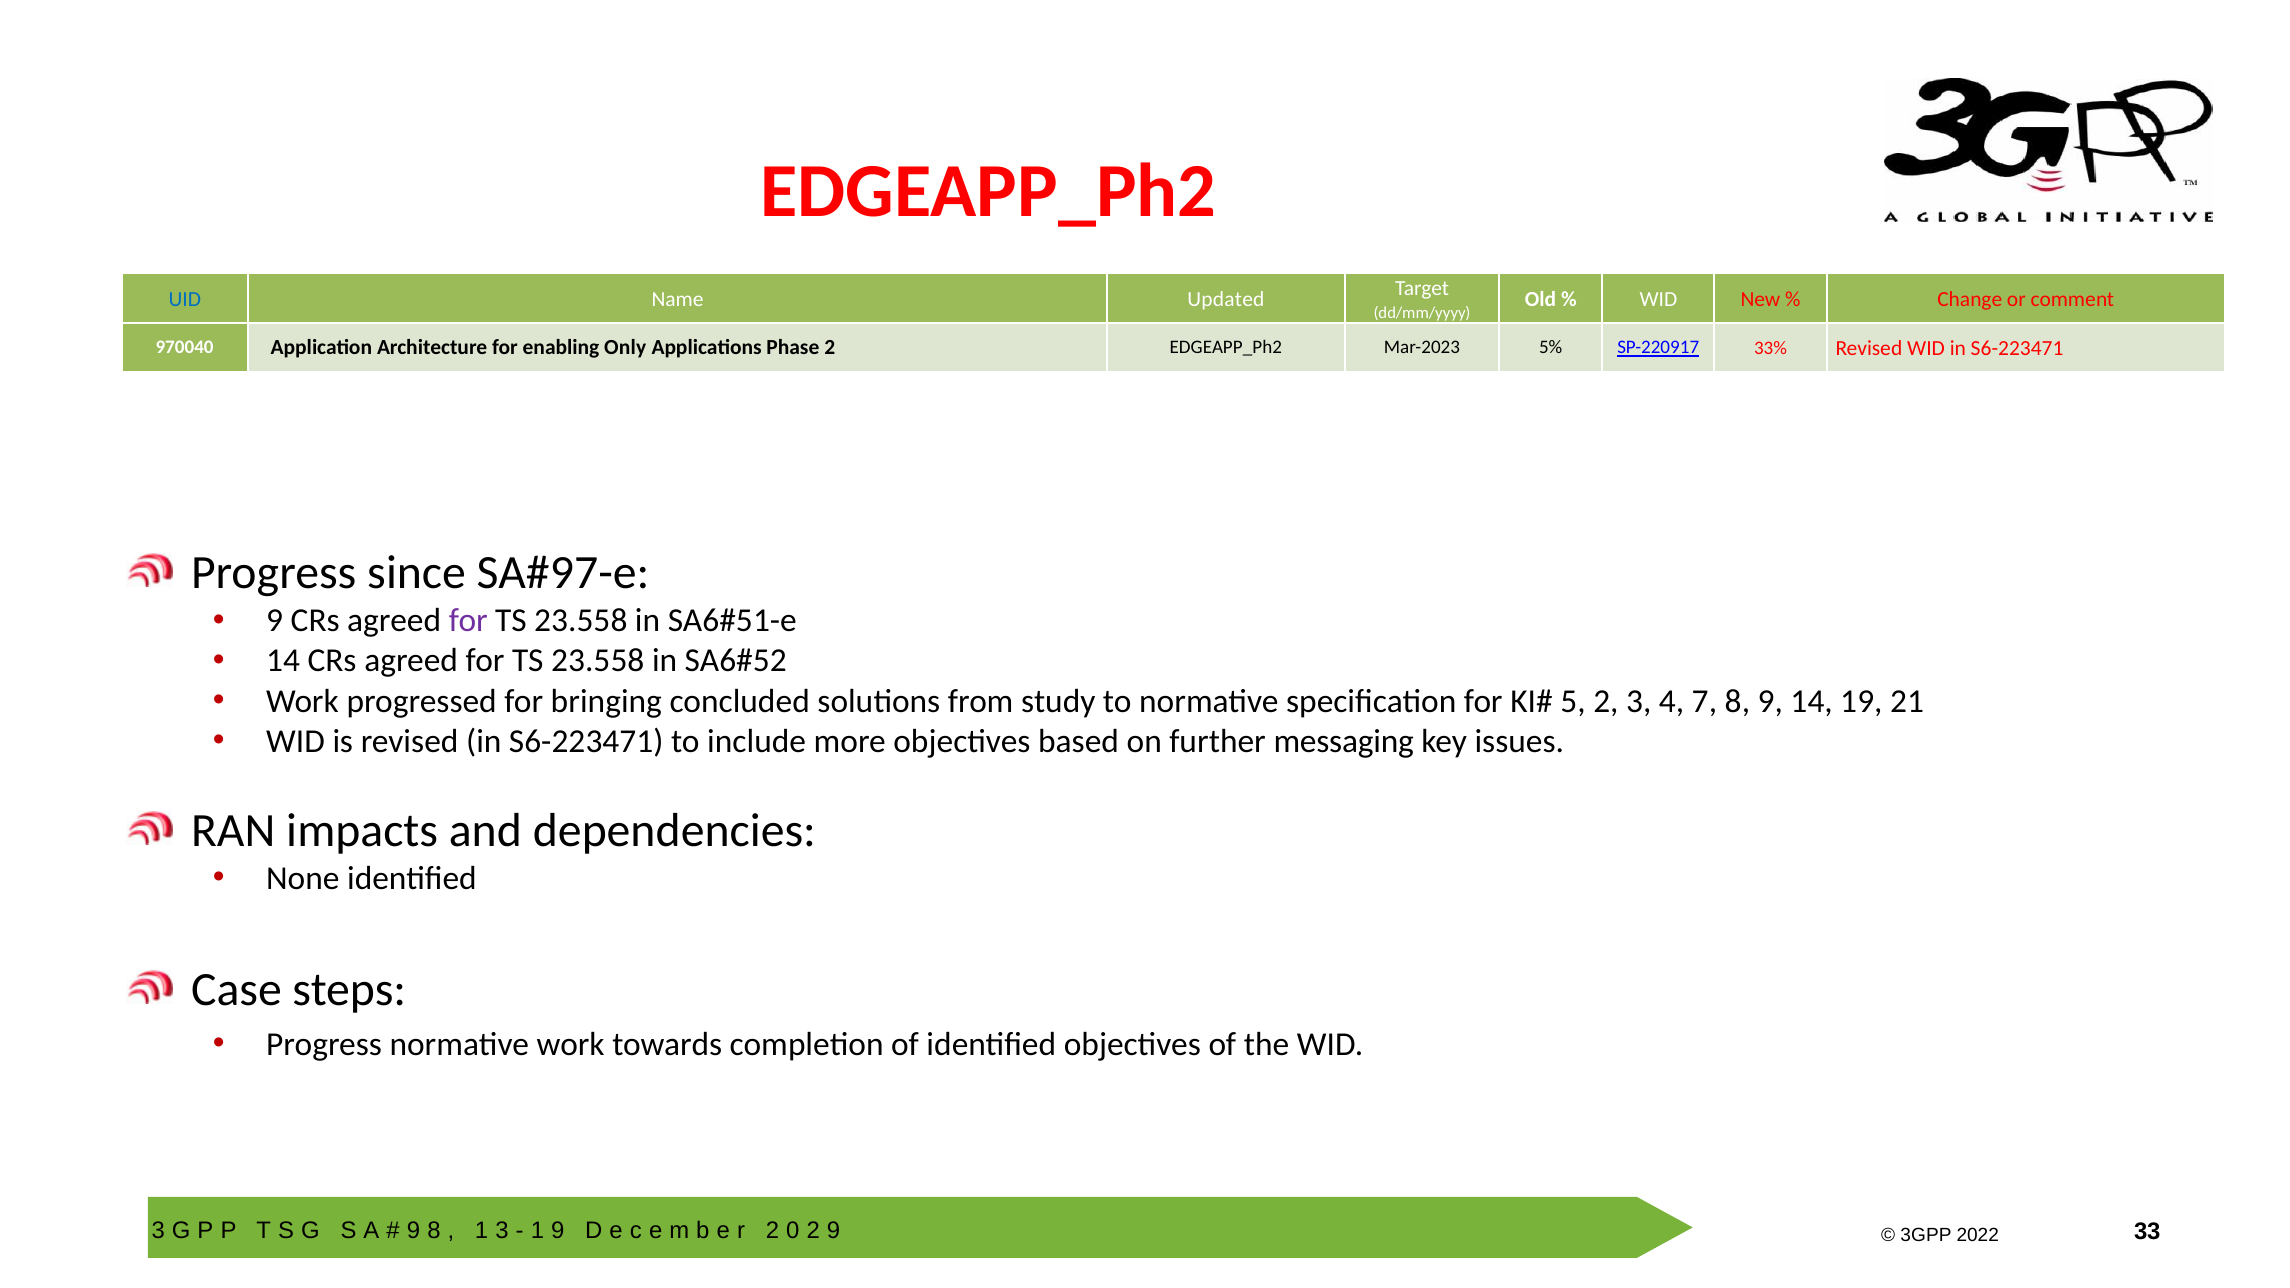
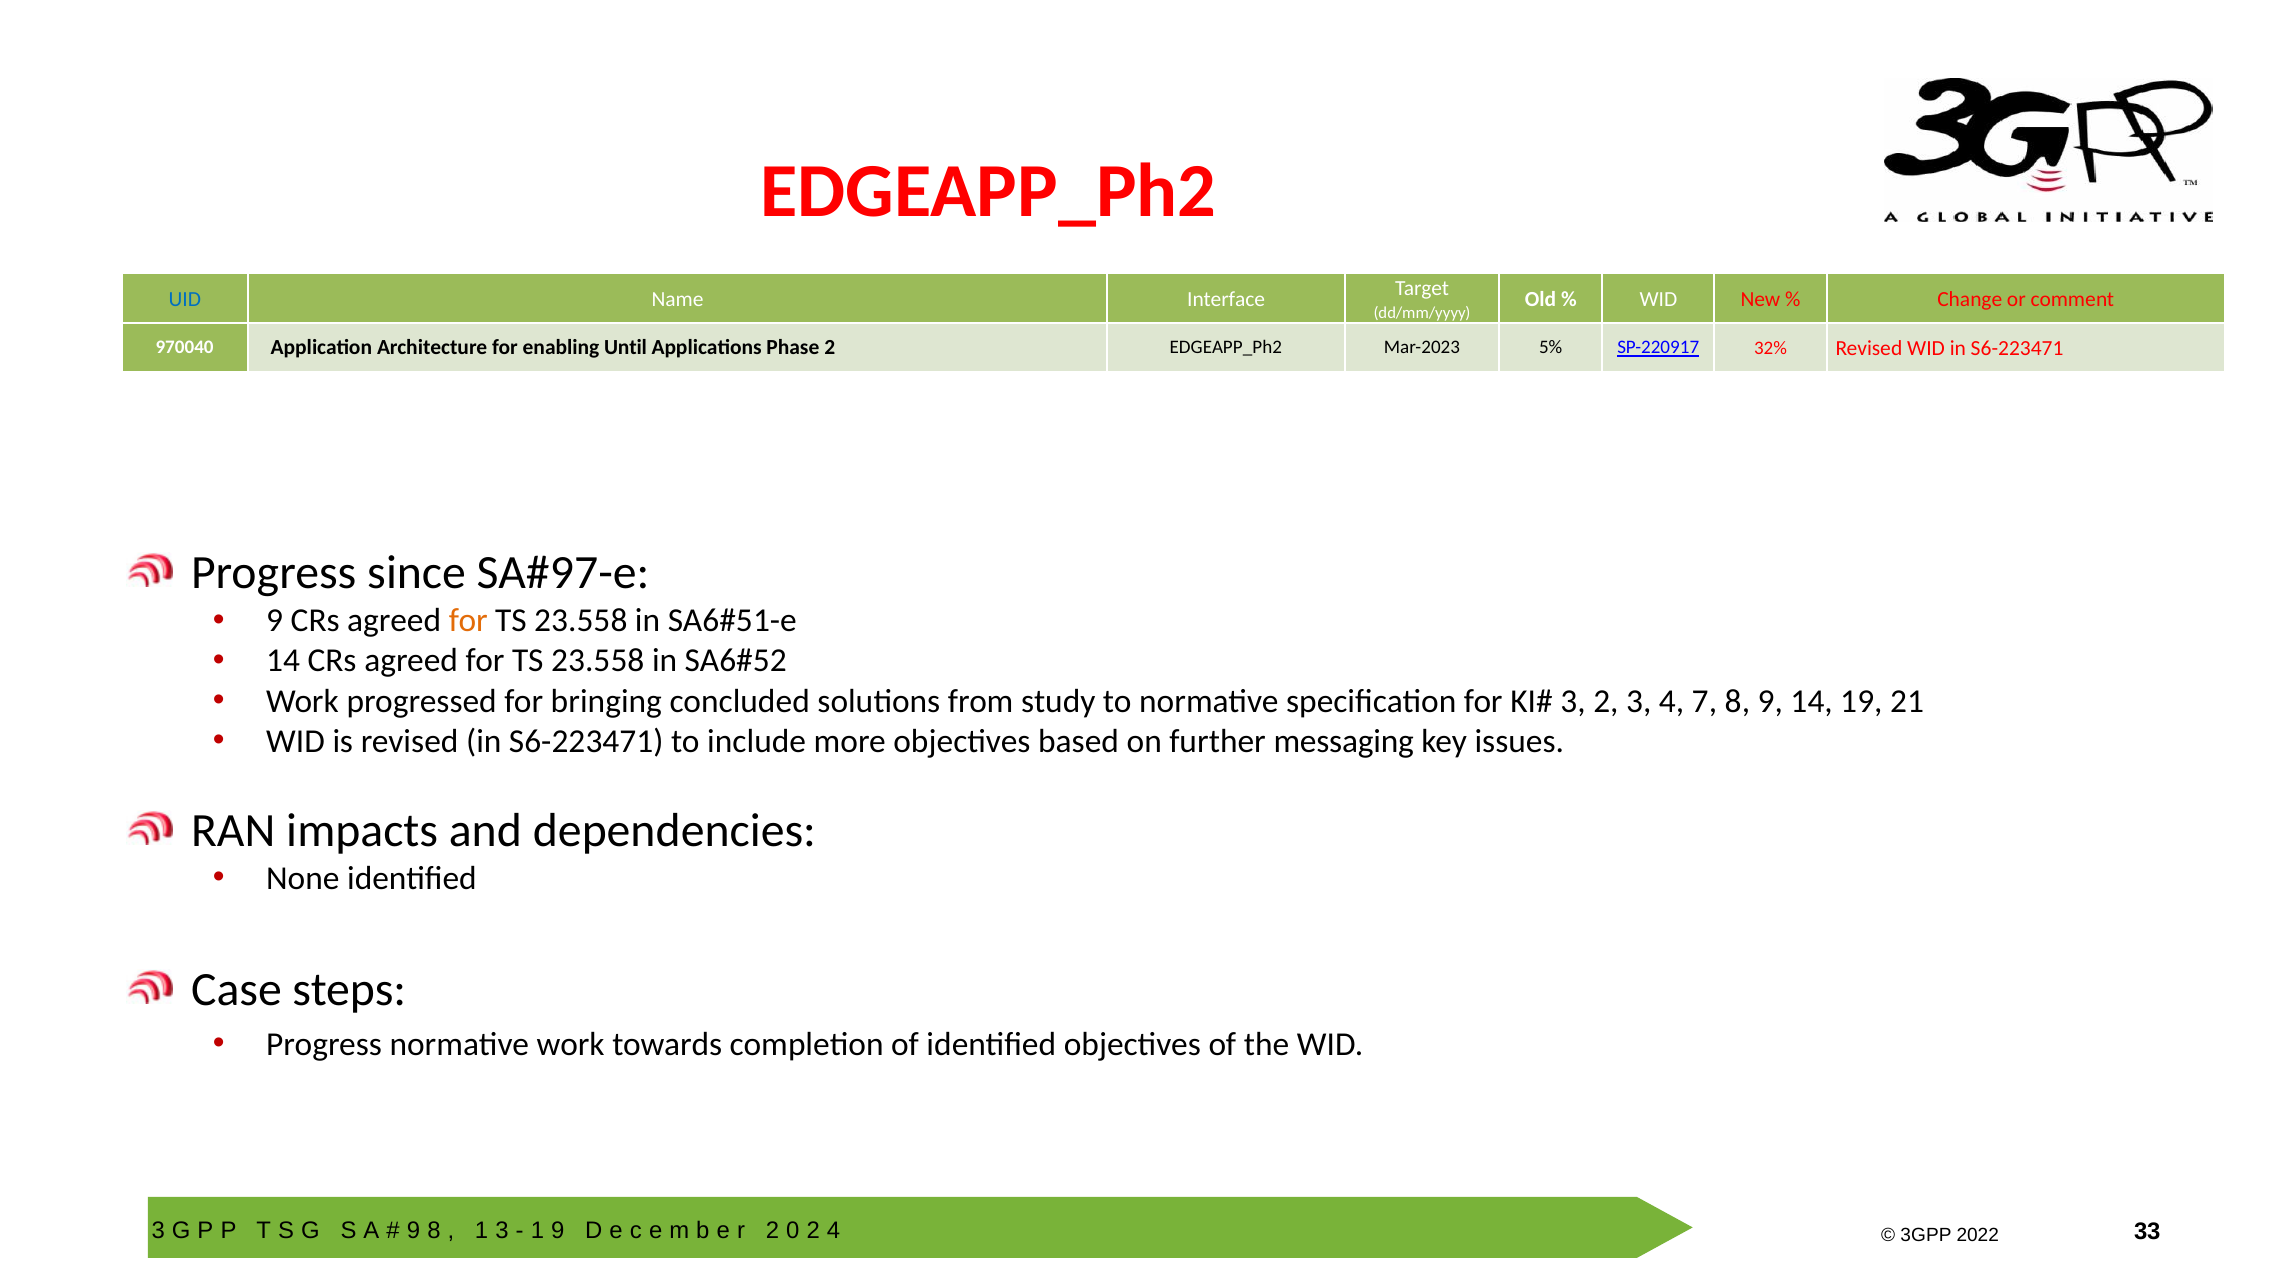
Updated: Updated -> Interface (1226, 299)
Only: Only -> Until (626, 348)
33%: 33% -> 32% (1770, 348)
for colour: purple -> orange (468, 621)
5: 5 -> 3 (1573, 701)
2 9: 9 -> 4 (834, 1230)
